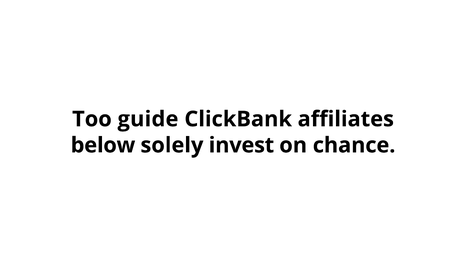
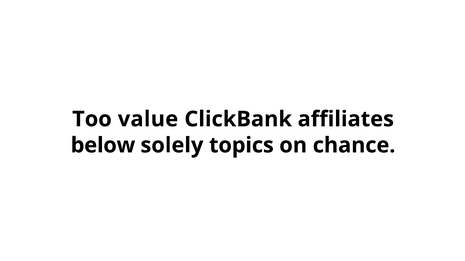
guide: guide -> value (148, 119)
invest: invest -> topics (241, 146)
